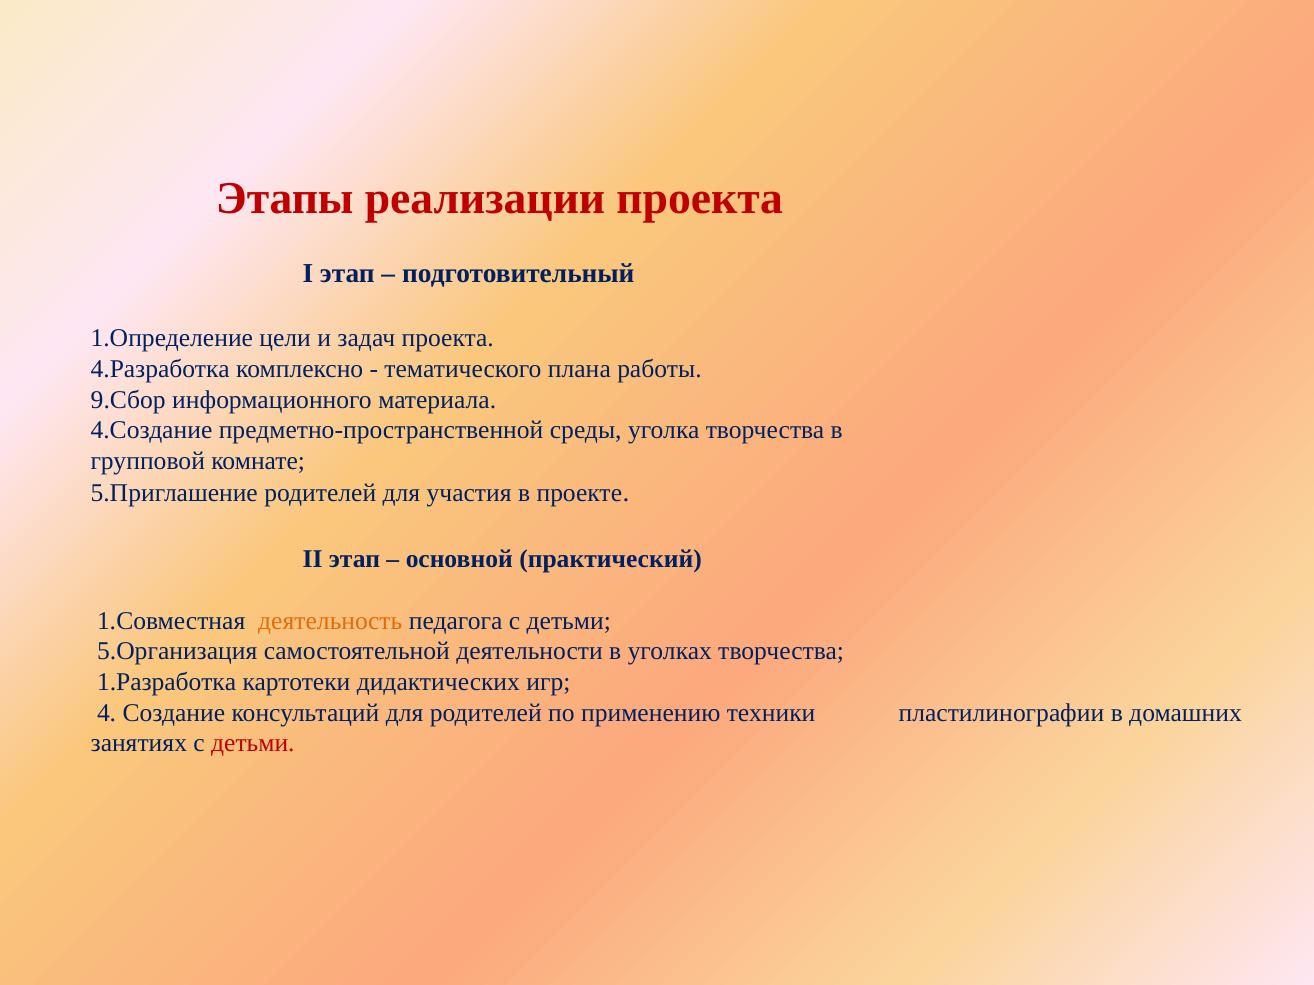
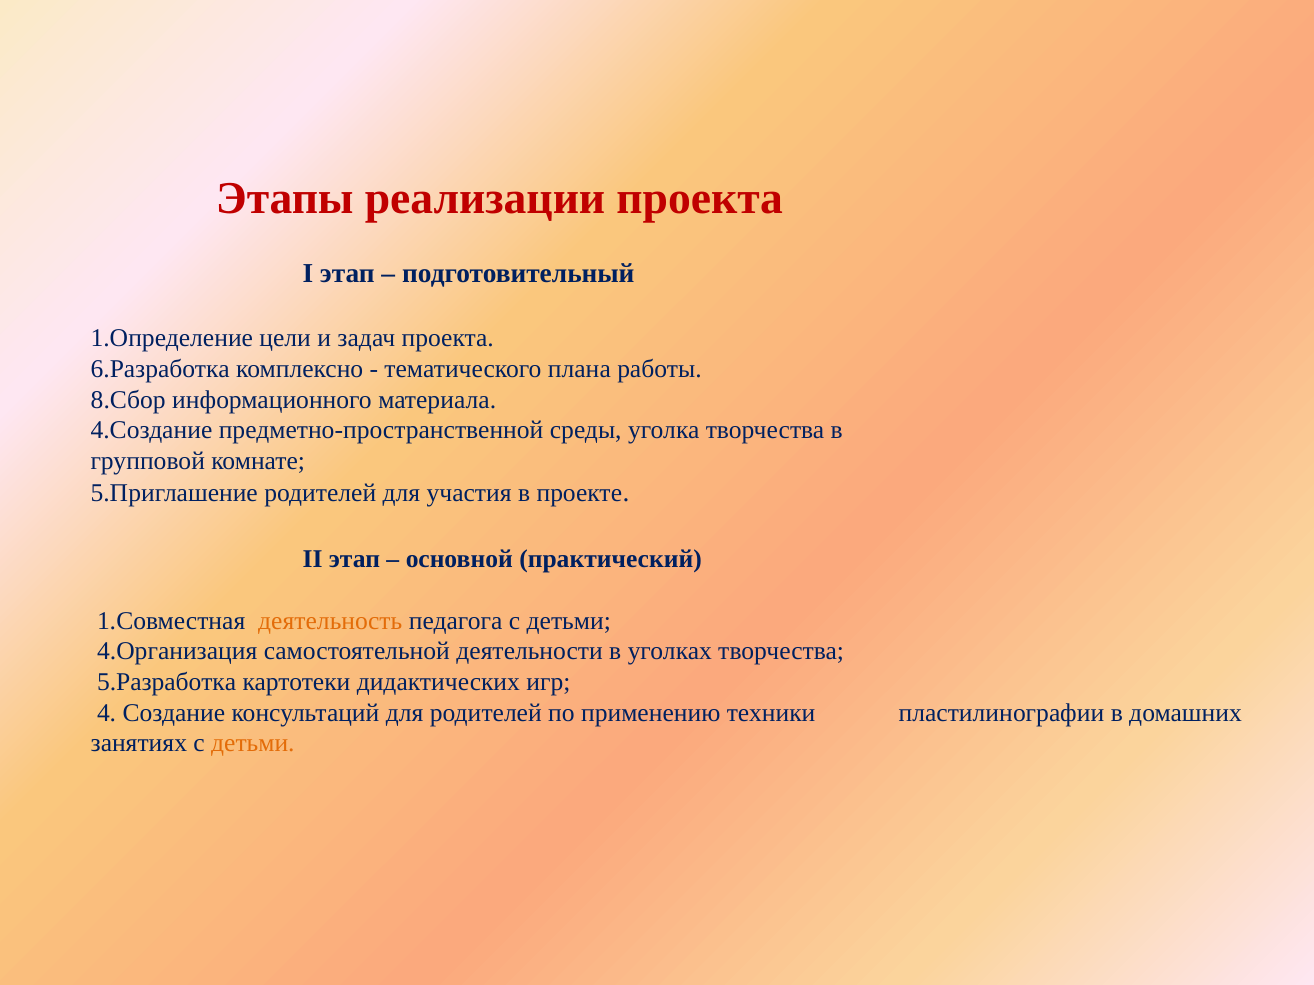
4.Разработка: 4.Разработка -> 6.Разработка (160, 369)
9.Сбор: 9.Сбор -> 8.Сбор (128, 400)
5.Организация: 5.Организация -> 4.Организация (177, 652)
1.Разработка: 1.Разработка -> 5.Разработка (167, 683)
детьми colour: red -> orange (253, 744)
